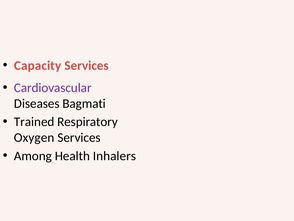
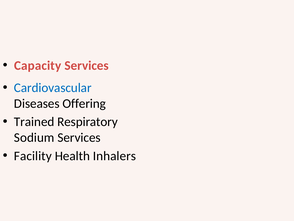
Cardiovascular colour: purple -> blue (53, 88)
Bagmati: Bagmati -> Offering (84, 103)
Oxygen: Oxygen -> Sodium (34, 137)
Among: Among -> Facility (33, 156)
